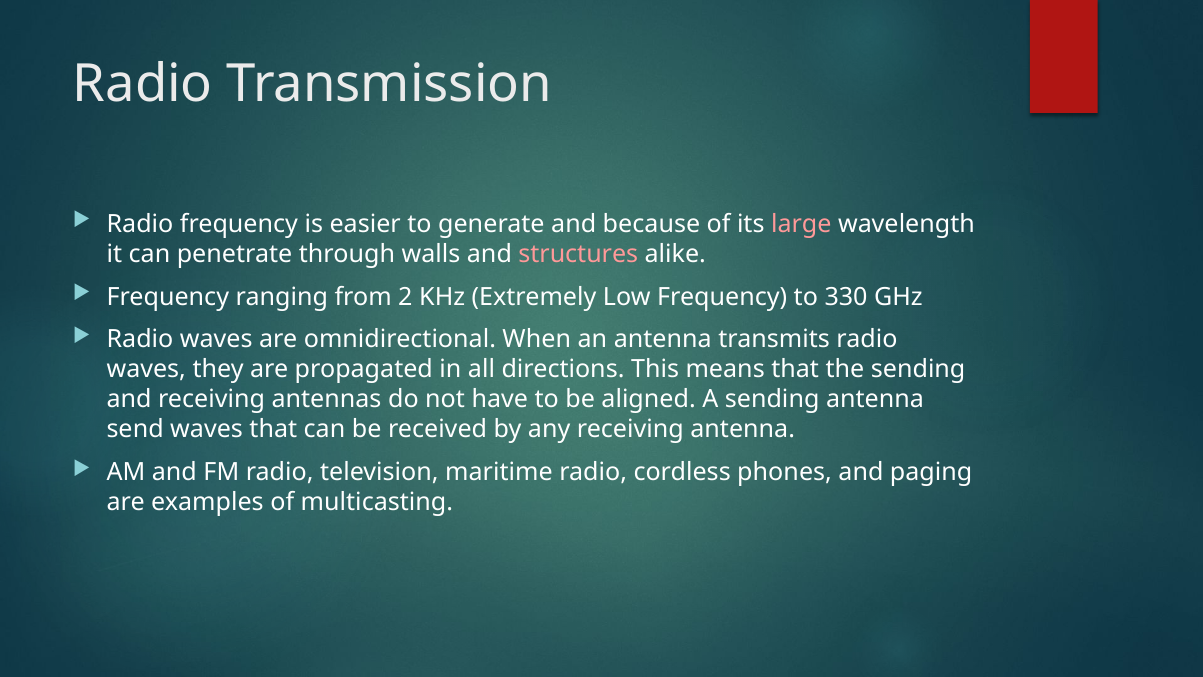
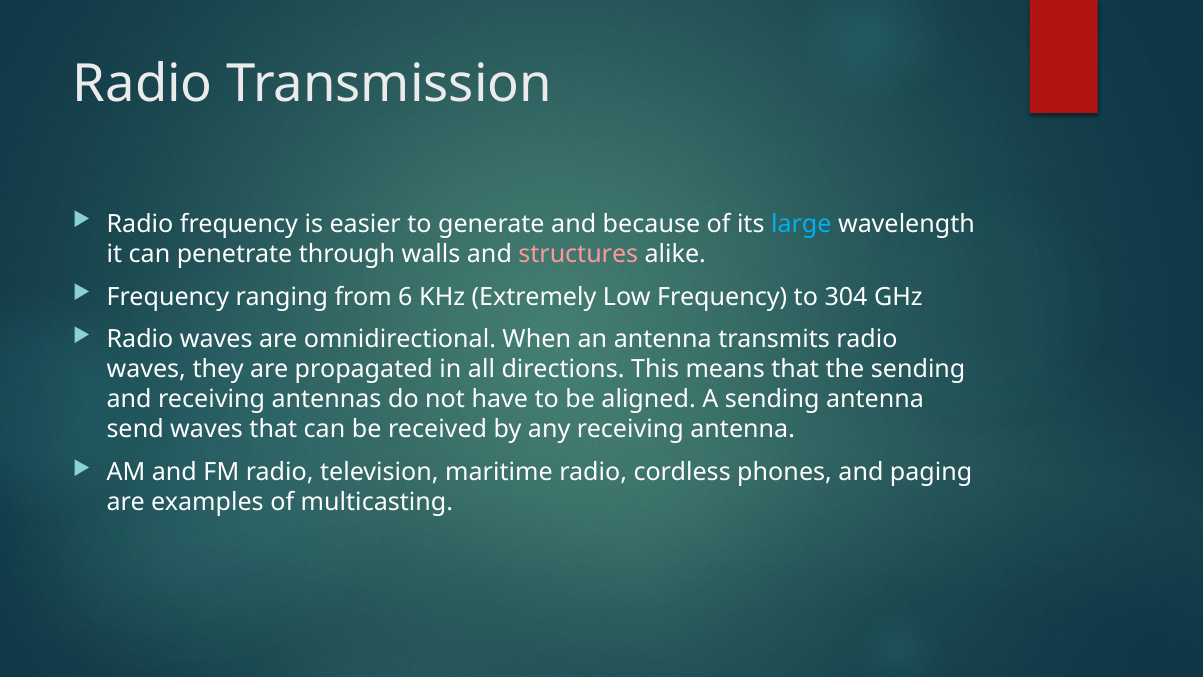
large colour: pink -> light blue (801, 224)
2: 2 -> 6 (405, 297)
330: 330 -> 304 (846, 297)
